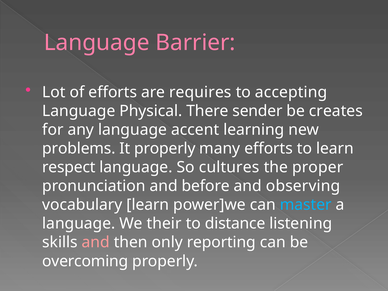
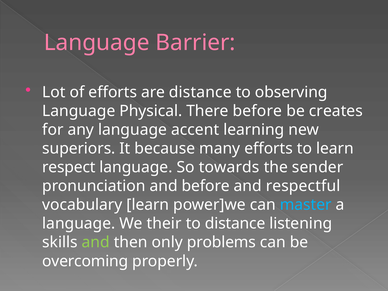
are requires: requires -> distance (200, 92)
accepting: accepting -> observing (291, 92)
There sender: sender -> before (257, 111)
problems: problems -> superiors (79, 149)
It properly: properly -> because (165, 149)
cultures: cultures -> towards (229, 167)
proper: proper -> sender (318, 167)
observing: observing -> respectful (303, 186)
and colour: pink -> light green (96, 242)
reporting: reporting -> problems (221, 242)
